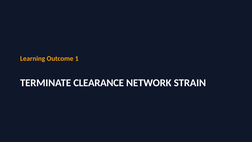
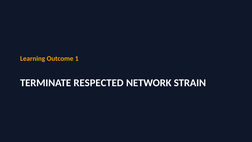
CLEARANCE: CLEARANCE -> RESPECTED (99, 83)
